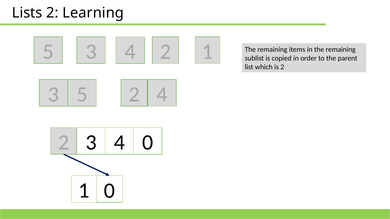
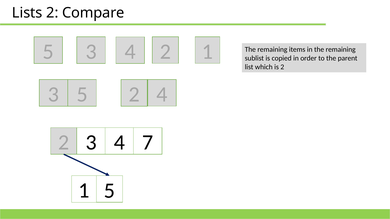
Learning: Learning -> Compare (93, 13)
4 0: 0 -> 7 (148, 143)
0: 0 -> 5 (110, 191)
